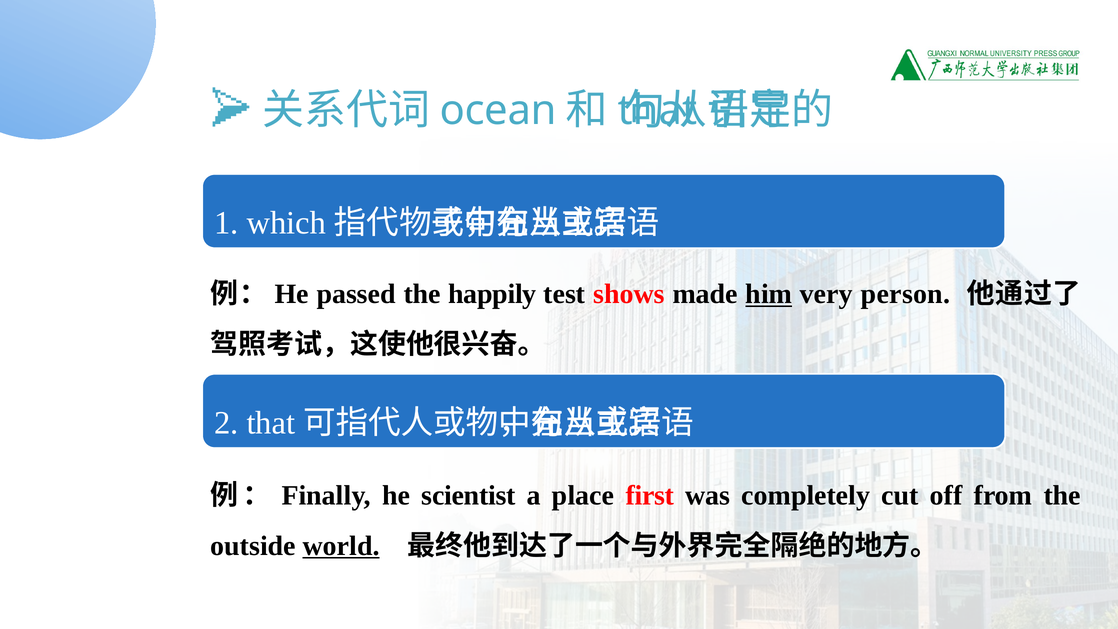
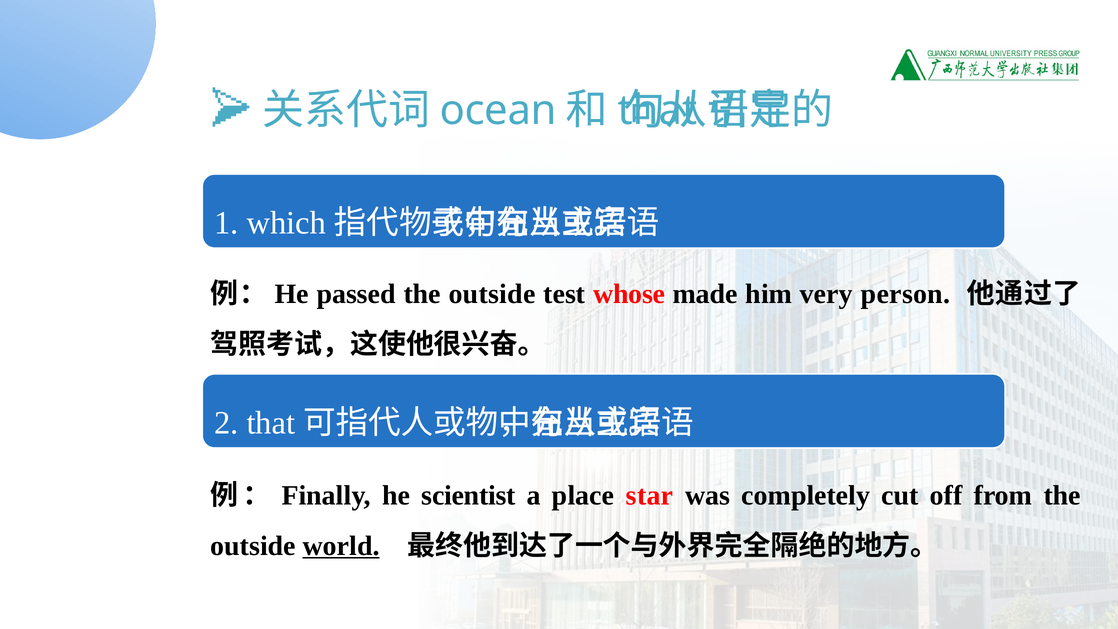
passed the happily: happily -> outside (492, 294)
shows: shows -> whose (629, 294)
him underline: present -> none (769, 294)
first: first -> star (650, 495)
